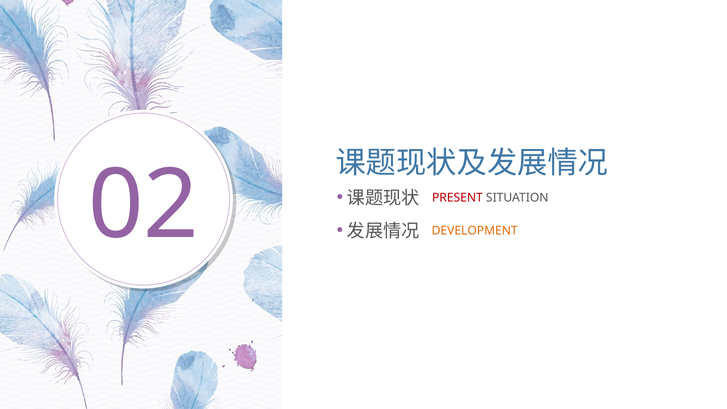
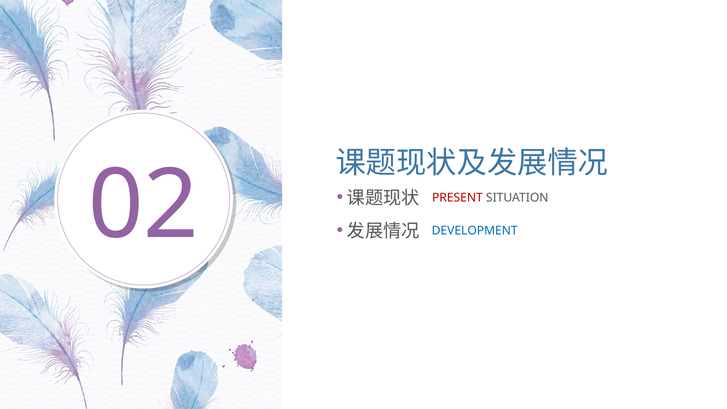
DEVELOPMENT colour: orange -> blue (475, 231)
